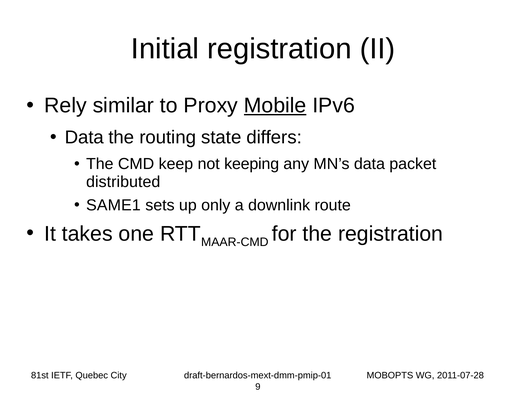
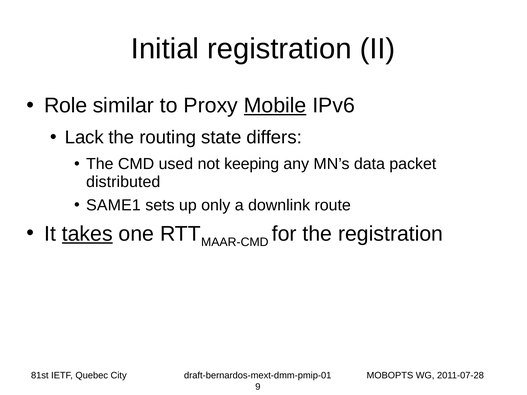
Rely: Rely -> Role (66, 106)
Data: Data -> Lack (84, 137)
keep: keep -> used (176, 164)
takes underline: none -> present (87, 234)
